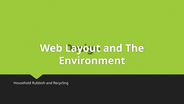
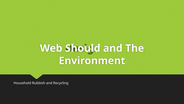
Layout: Layout -> Should (83, 48)
